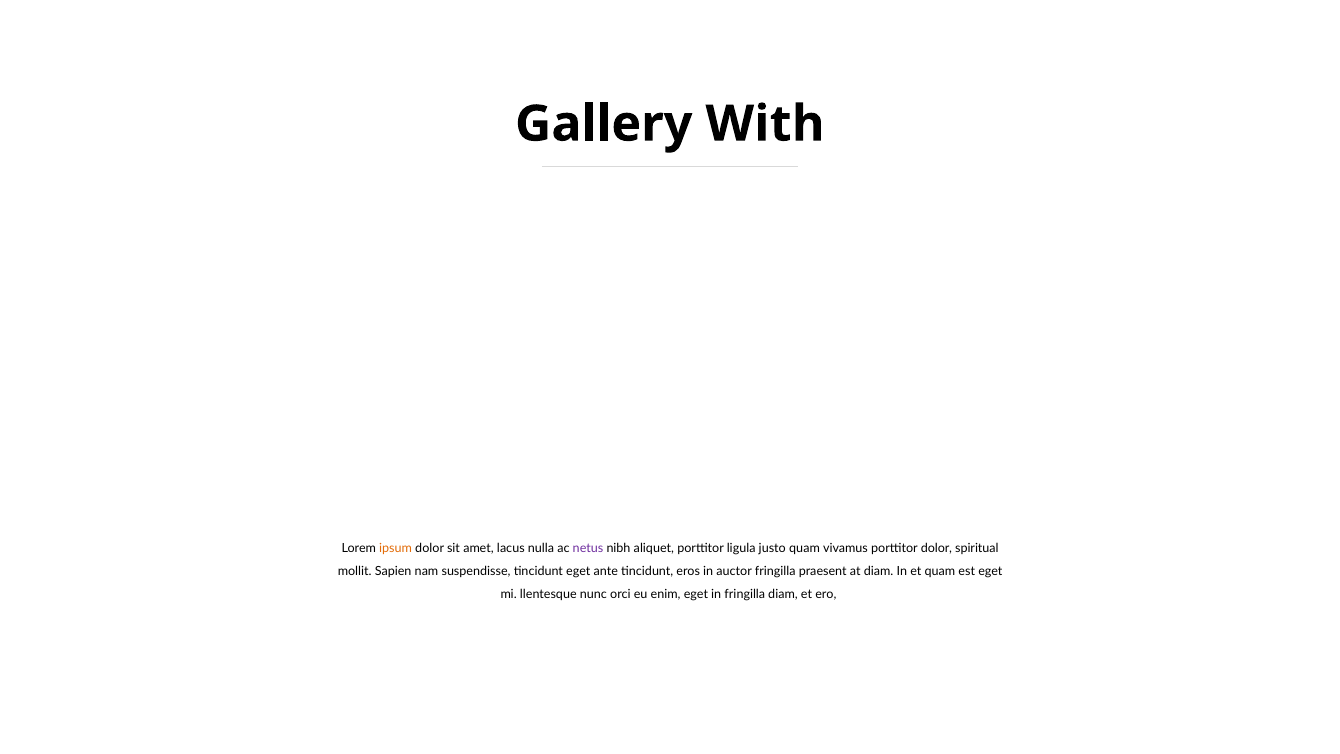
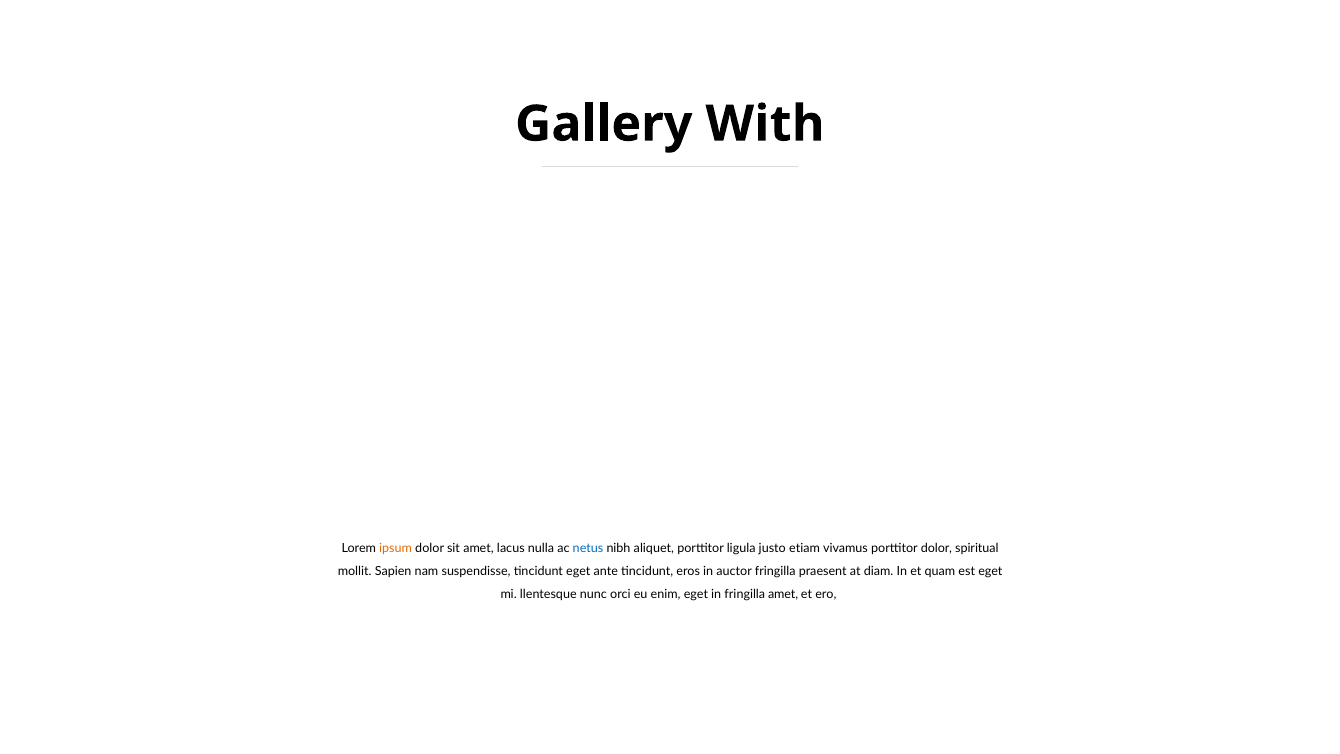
netus colour: purple -> blue (588, 548)
justo quam: quam -> etiam (805, 548)
fringilla diam: diam -> amet (783, 594)
